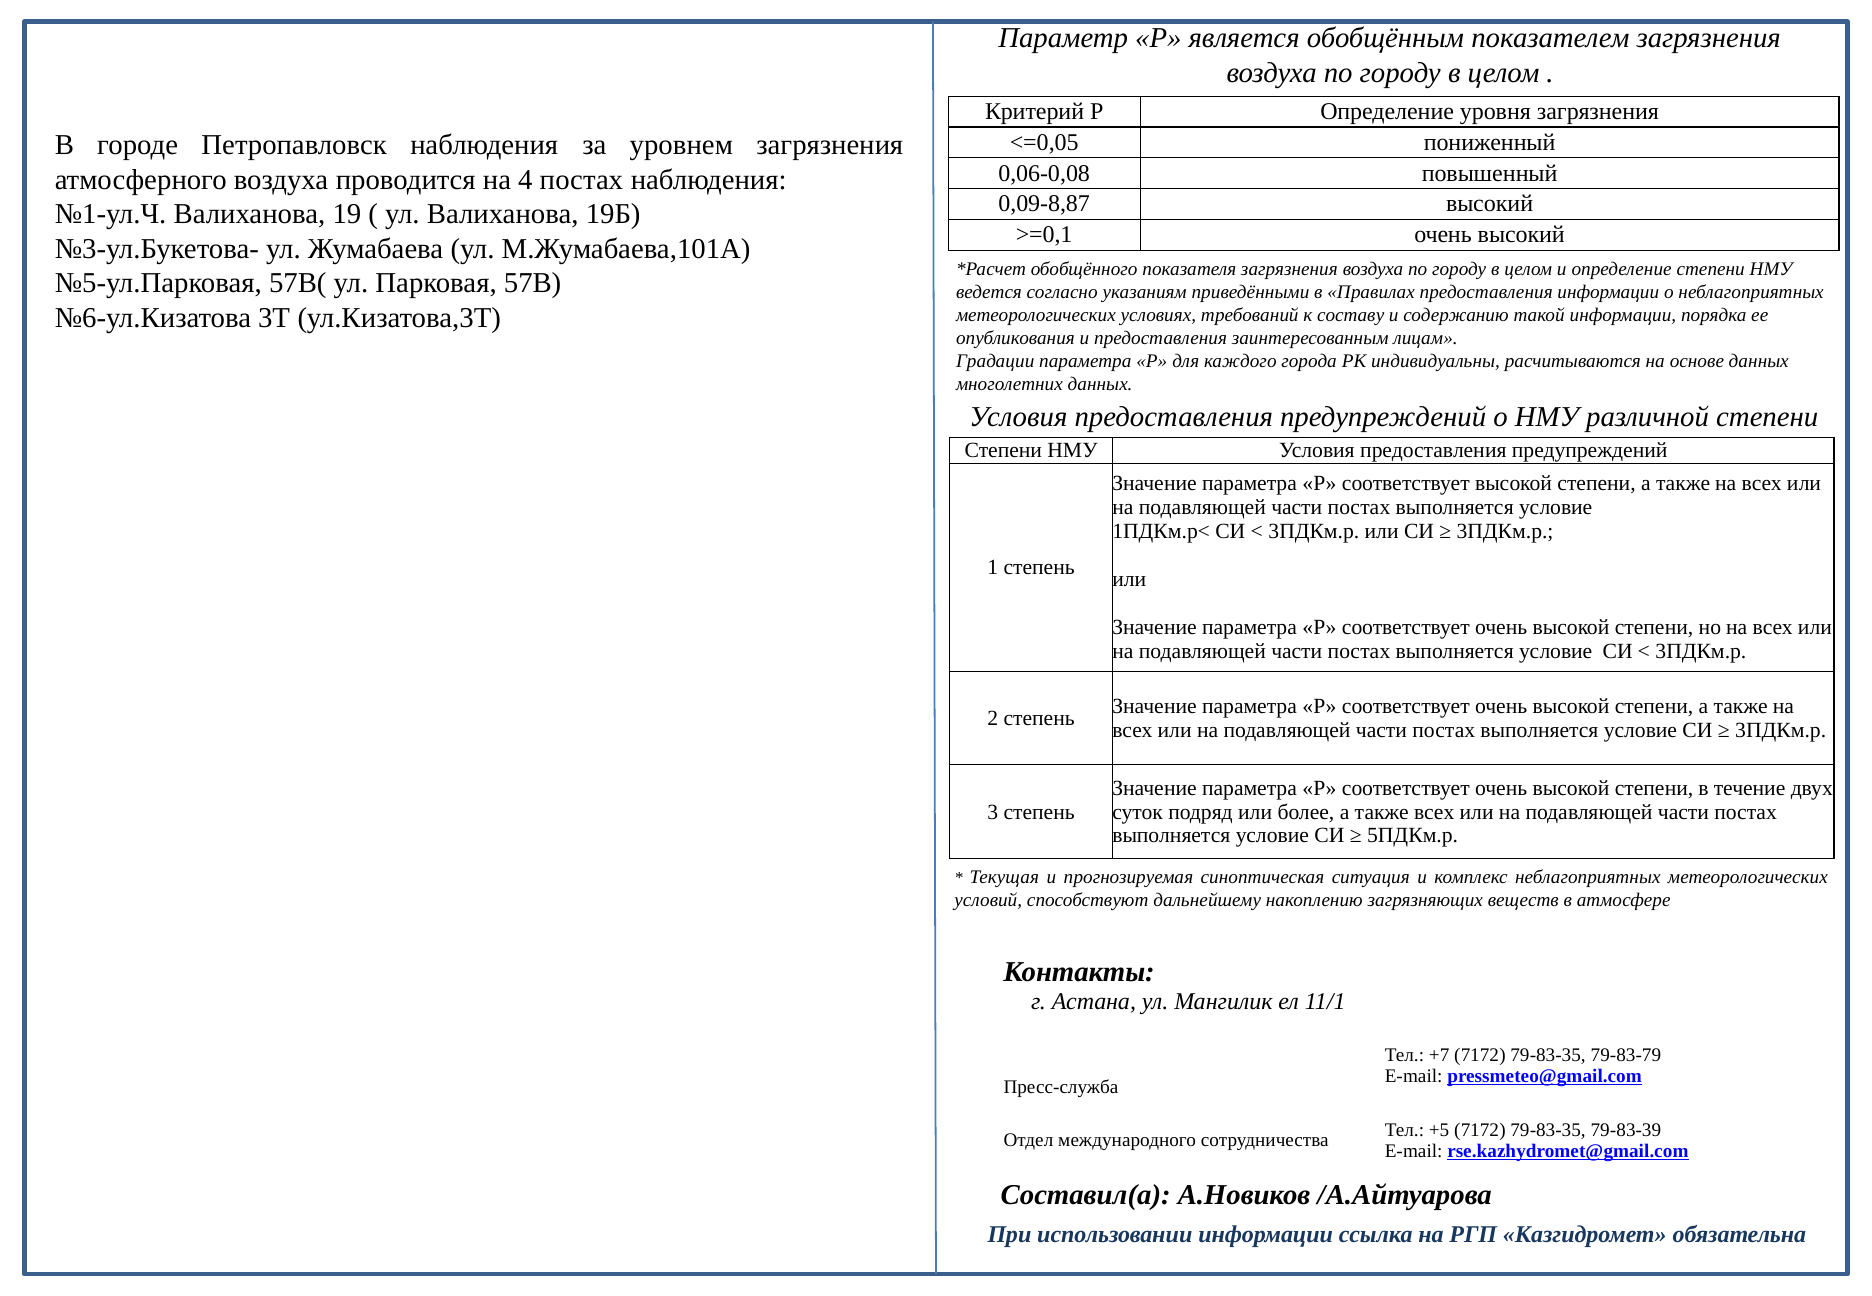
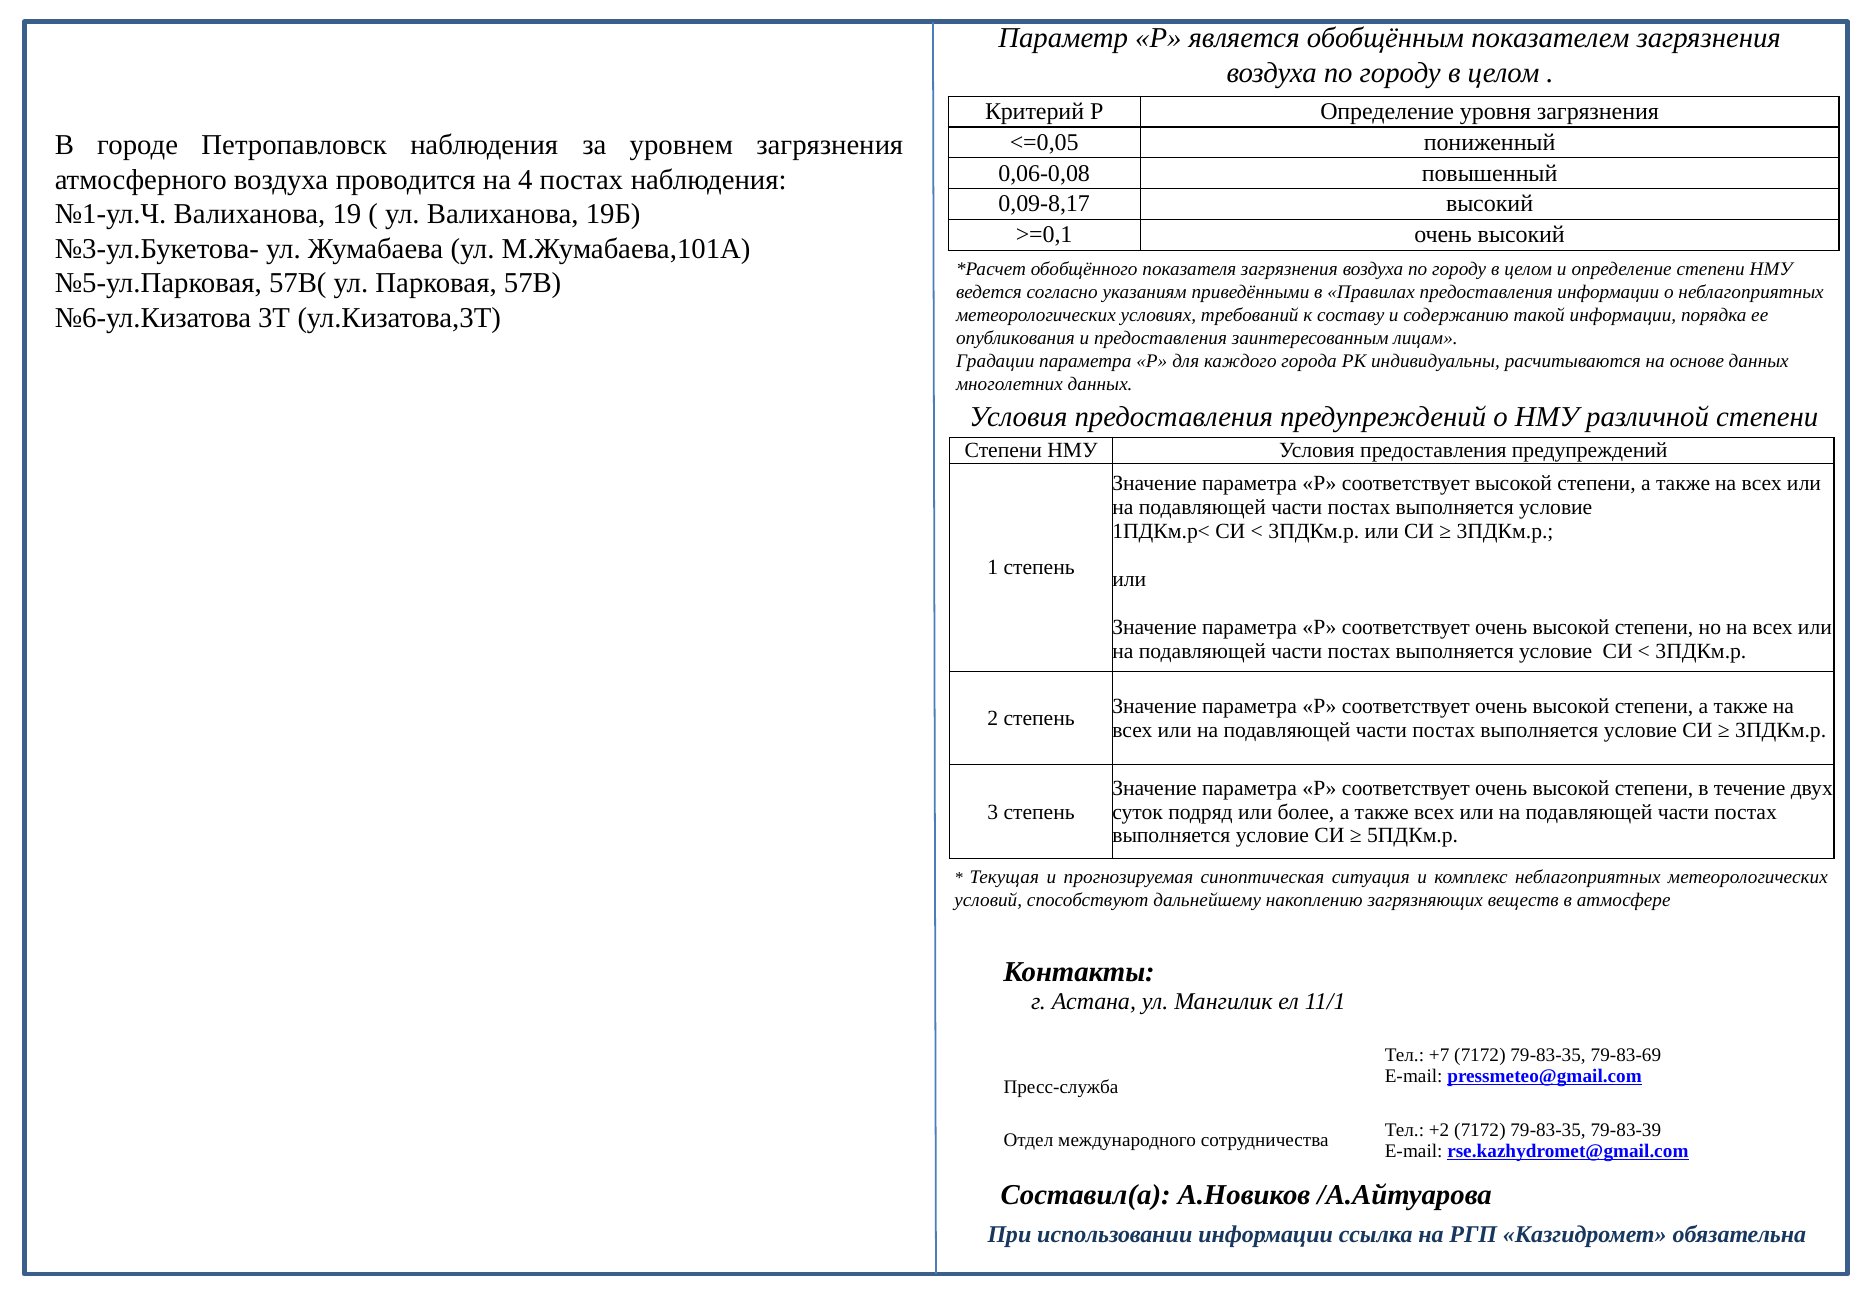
0,09-8,87: 0,09-8,87 -> 0,09-8,17 (1044, 204)
79-83-79: 79-83-79 -> 79-83-69 (1626, 1055)
+5: +5 -> +2 (1439, 1130)
